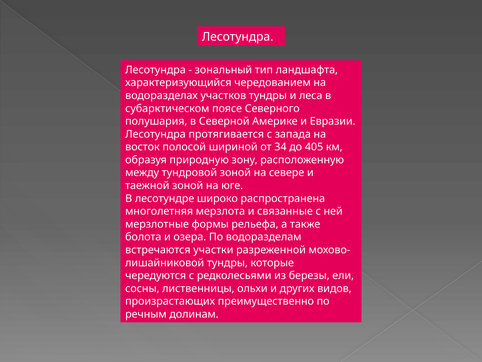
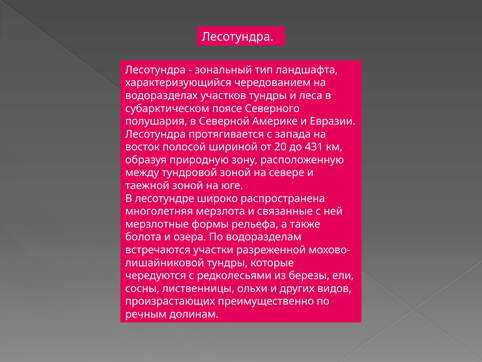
34: 34 -> 20 (280, 147)
405: 405 -> 431 (314, 147)
